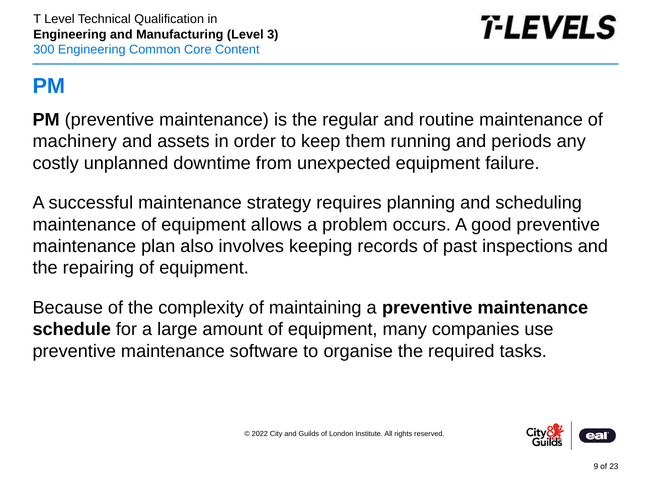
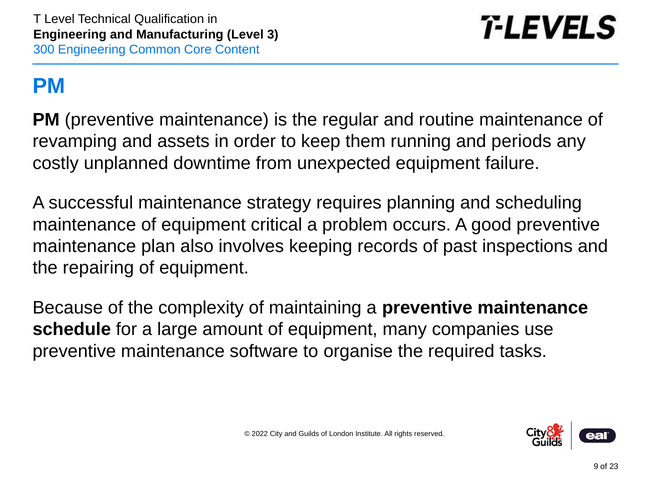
machinery: machinery -> revamping (75, 141)
allows: allows -> critical (276, 225)
